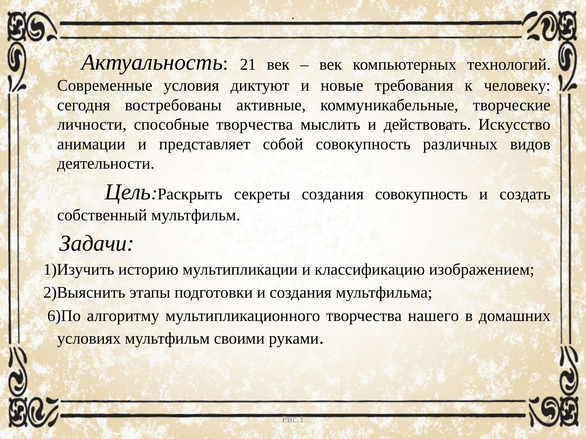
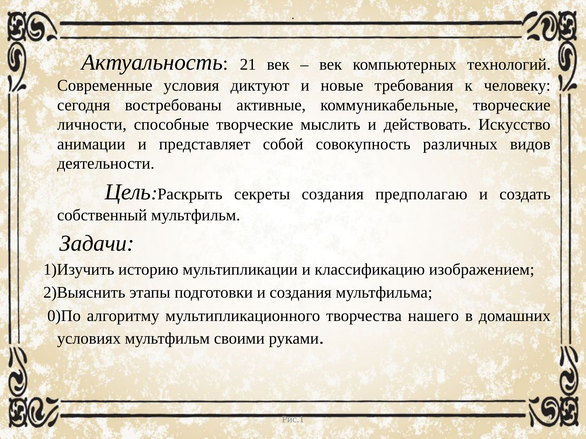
способные творчества: творчества -> творческие (255, 125)
создания совокупность: совокупность -> предполагаю (421, 194)
6)По: 6)По -> 0)По (64, 316)
